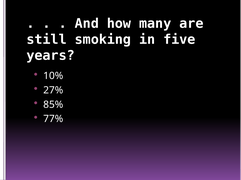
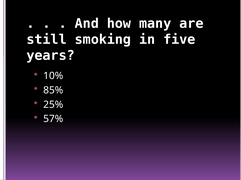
27%: 27% -> 85% (53, 91)
85%: 85% -> 25% (53, 105)
77%: 77% -> 57% (53, 119)
